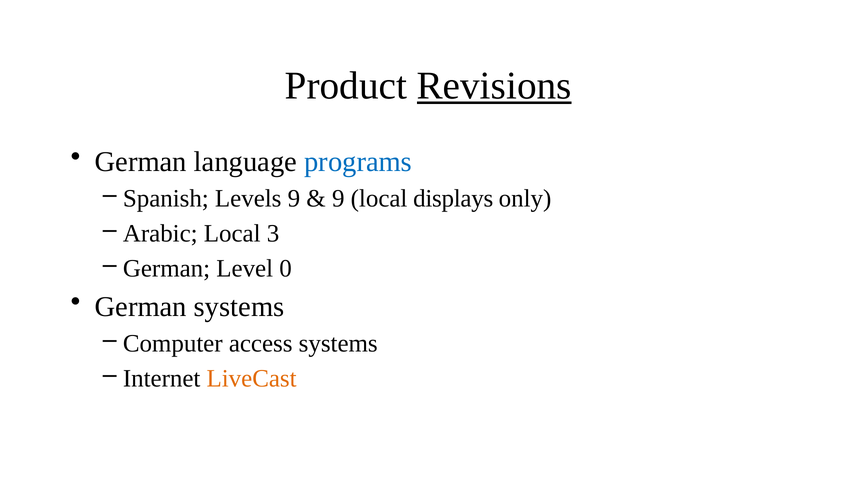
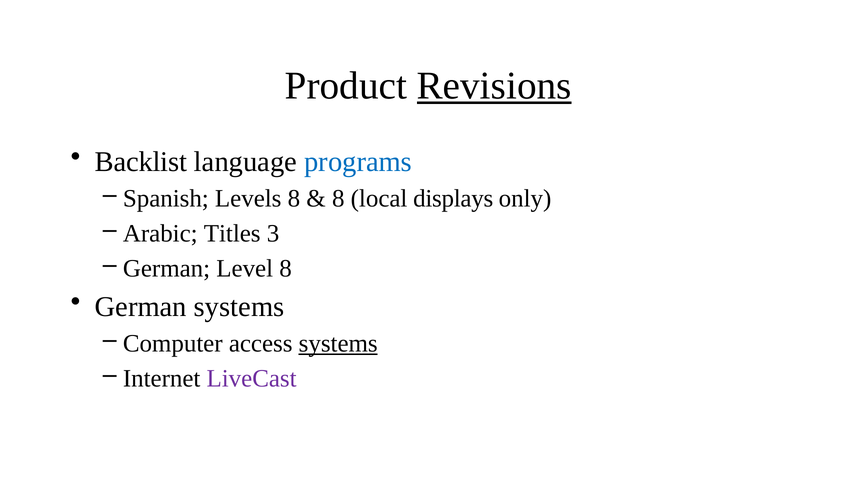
German: German -> Backlist (141, 162)
Levels 9: 9 -> 8 (294, 199)
9: 9 -> 8 (338, 199)
Arabic Local: Local -> Titles (232, 234)
Level 0: 0 -> 8 (286, 269)
systems underline: none -> present (338, 344)
LiveCast colour: orange -> purple (252, 379)
